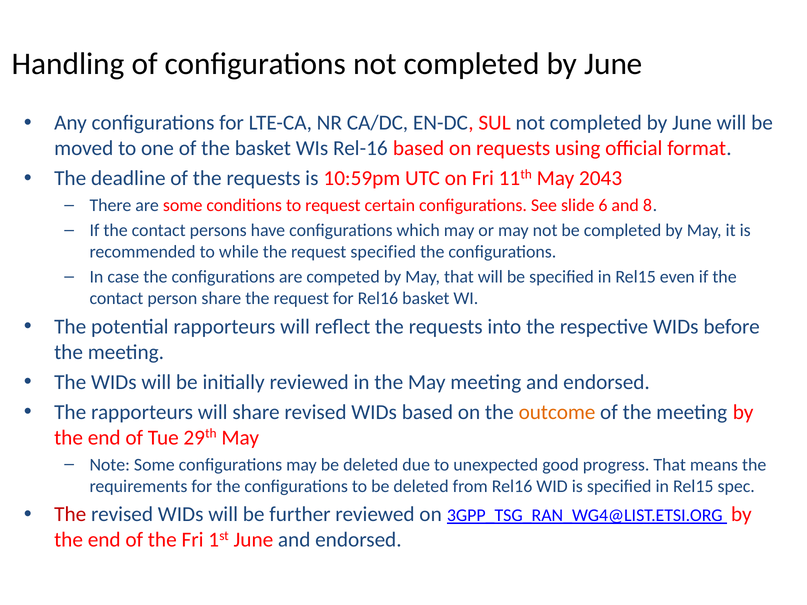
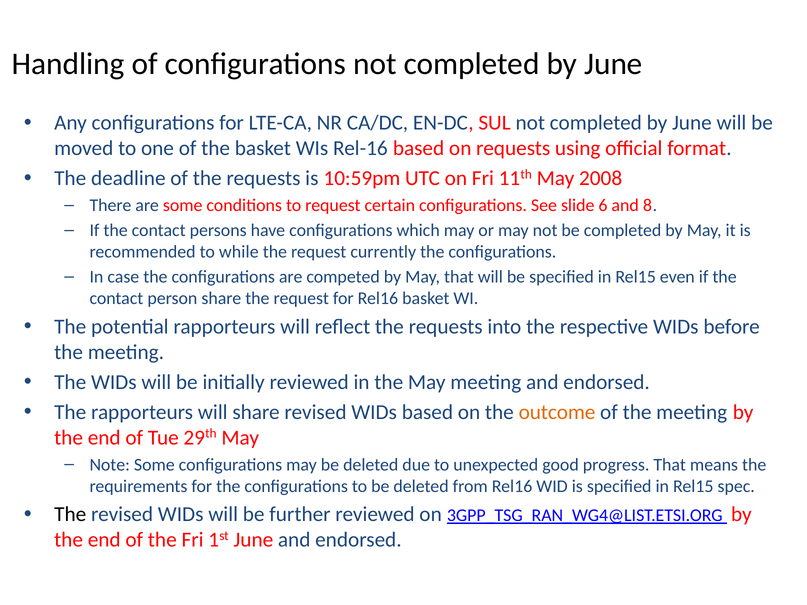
2043: 2043 -> 2008 (601, 178)
request specified: specified -> currently (383, 252)
The colour: red -> black (70, 515)
